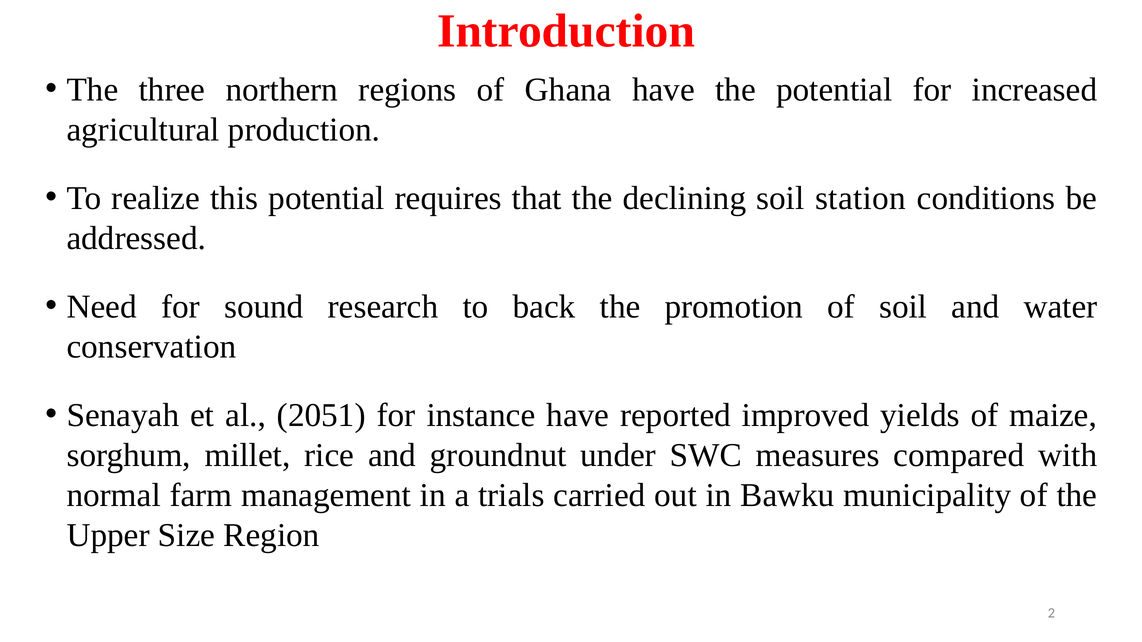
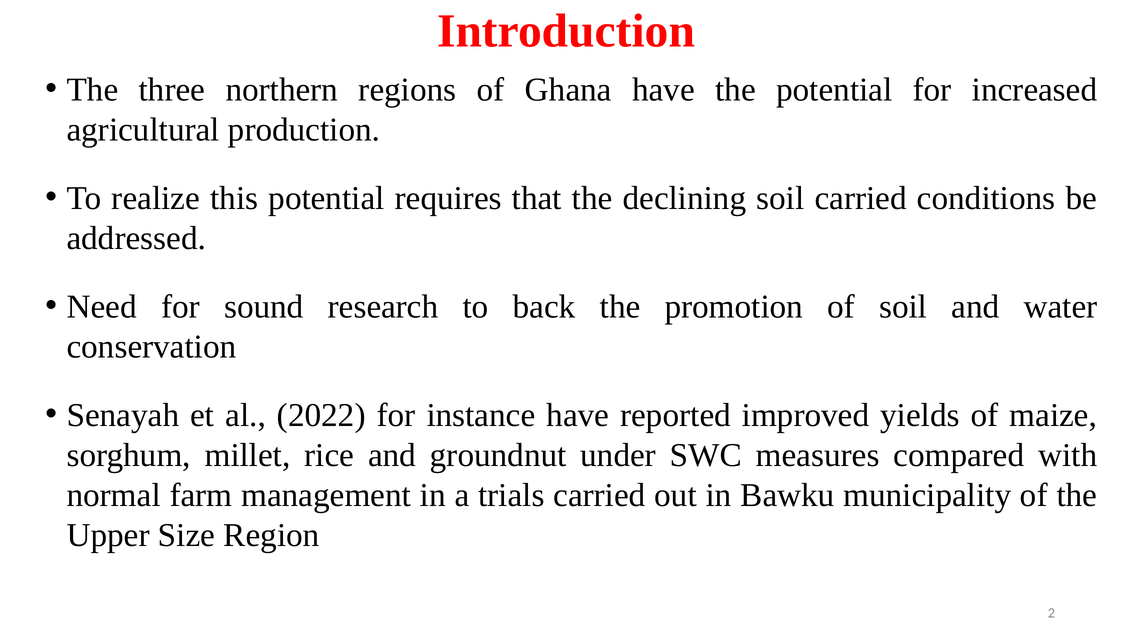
soil station: station -> carried (861, 198)
2051: 2051 -> 2022 (321, 415)
